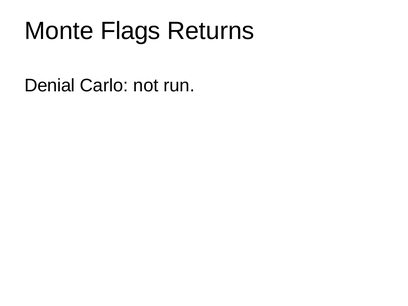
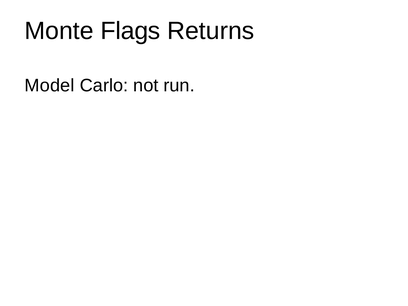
Denial: Denial -> Model (50, 86)
